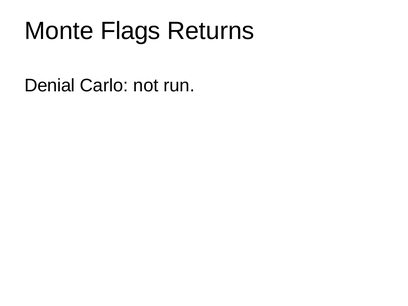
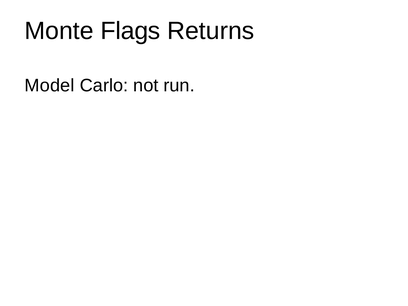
Denial: Denial -> Model (50, 86)
